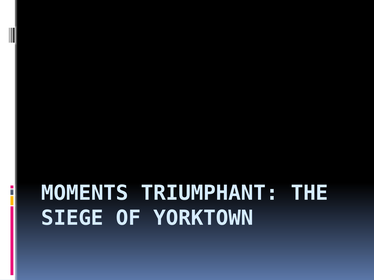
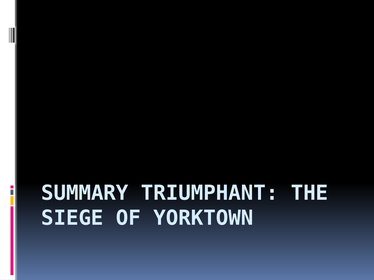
MOMENTS: MOMENTS -> SUMMARY (85, 193)
